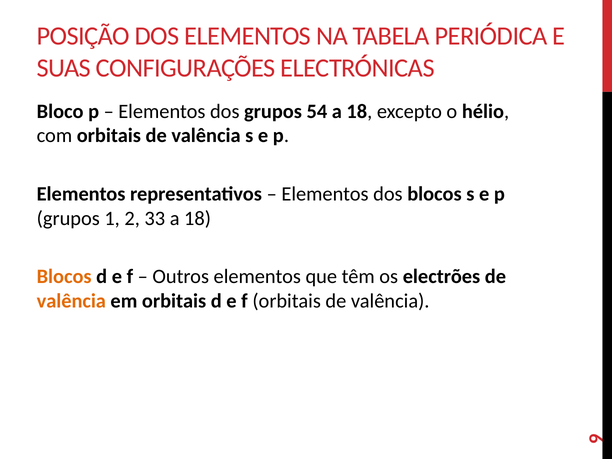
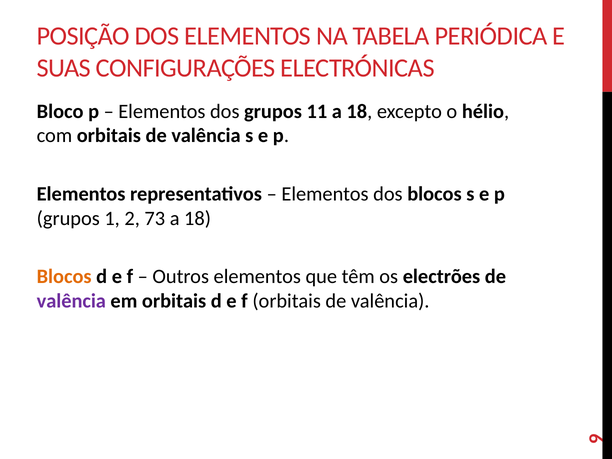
54: 54 -> 11 (317, 111)
33: 33 -> 73 (155, 218)
valência colour: orange -> purple (71, 301)
